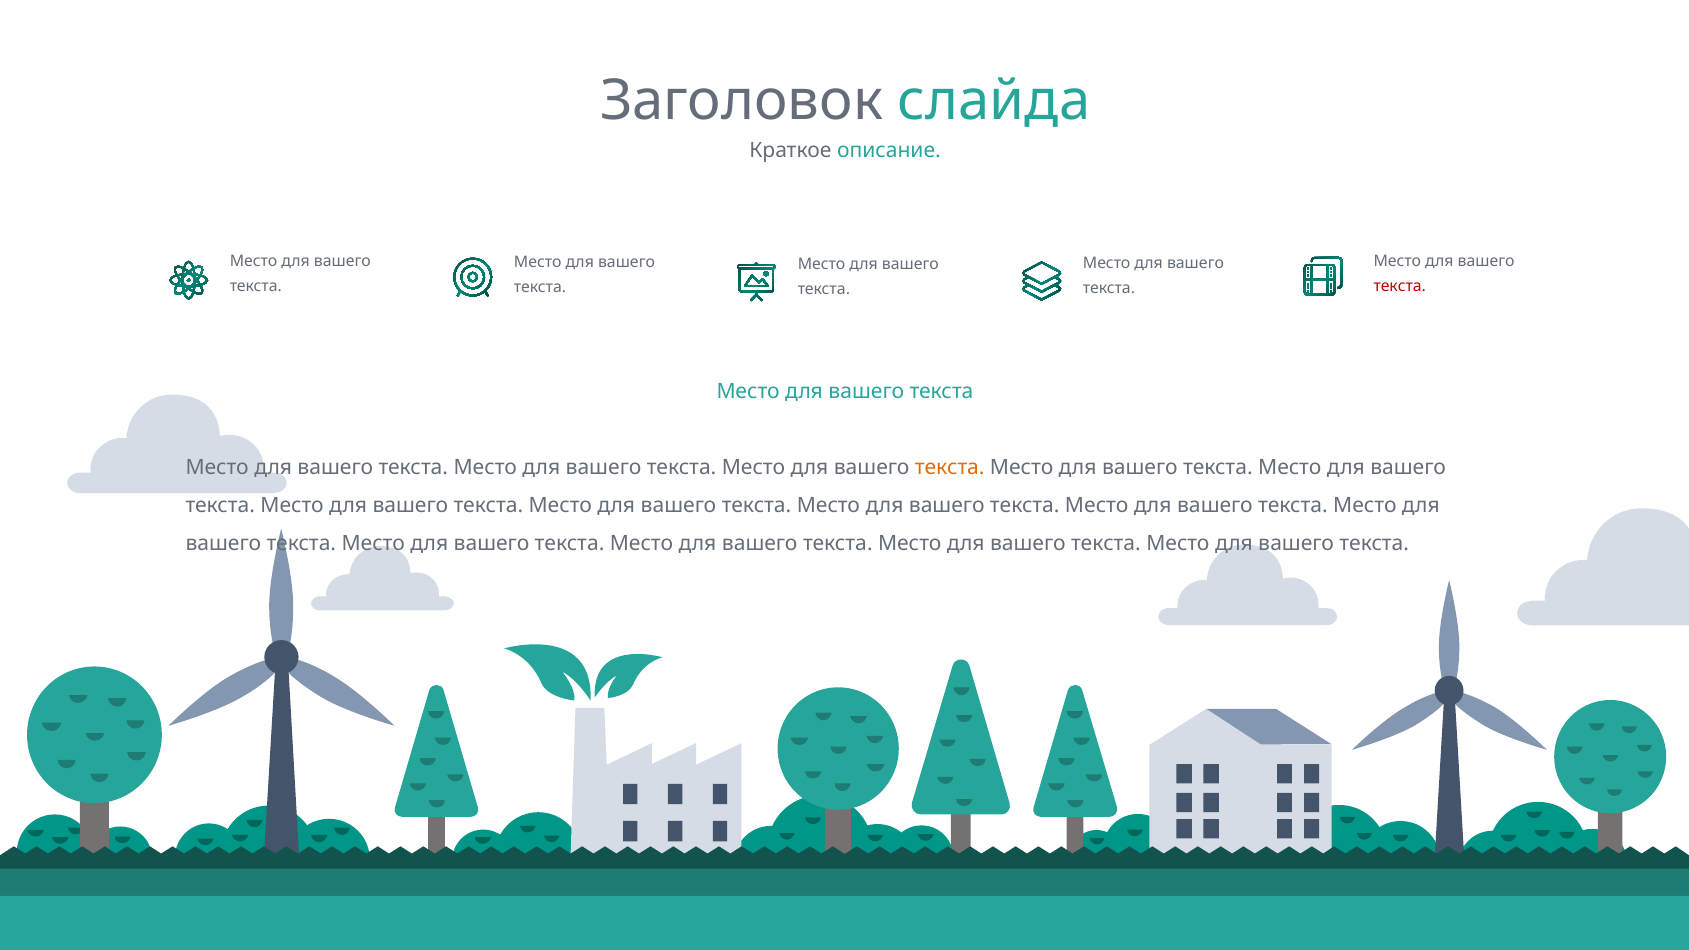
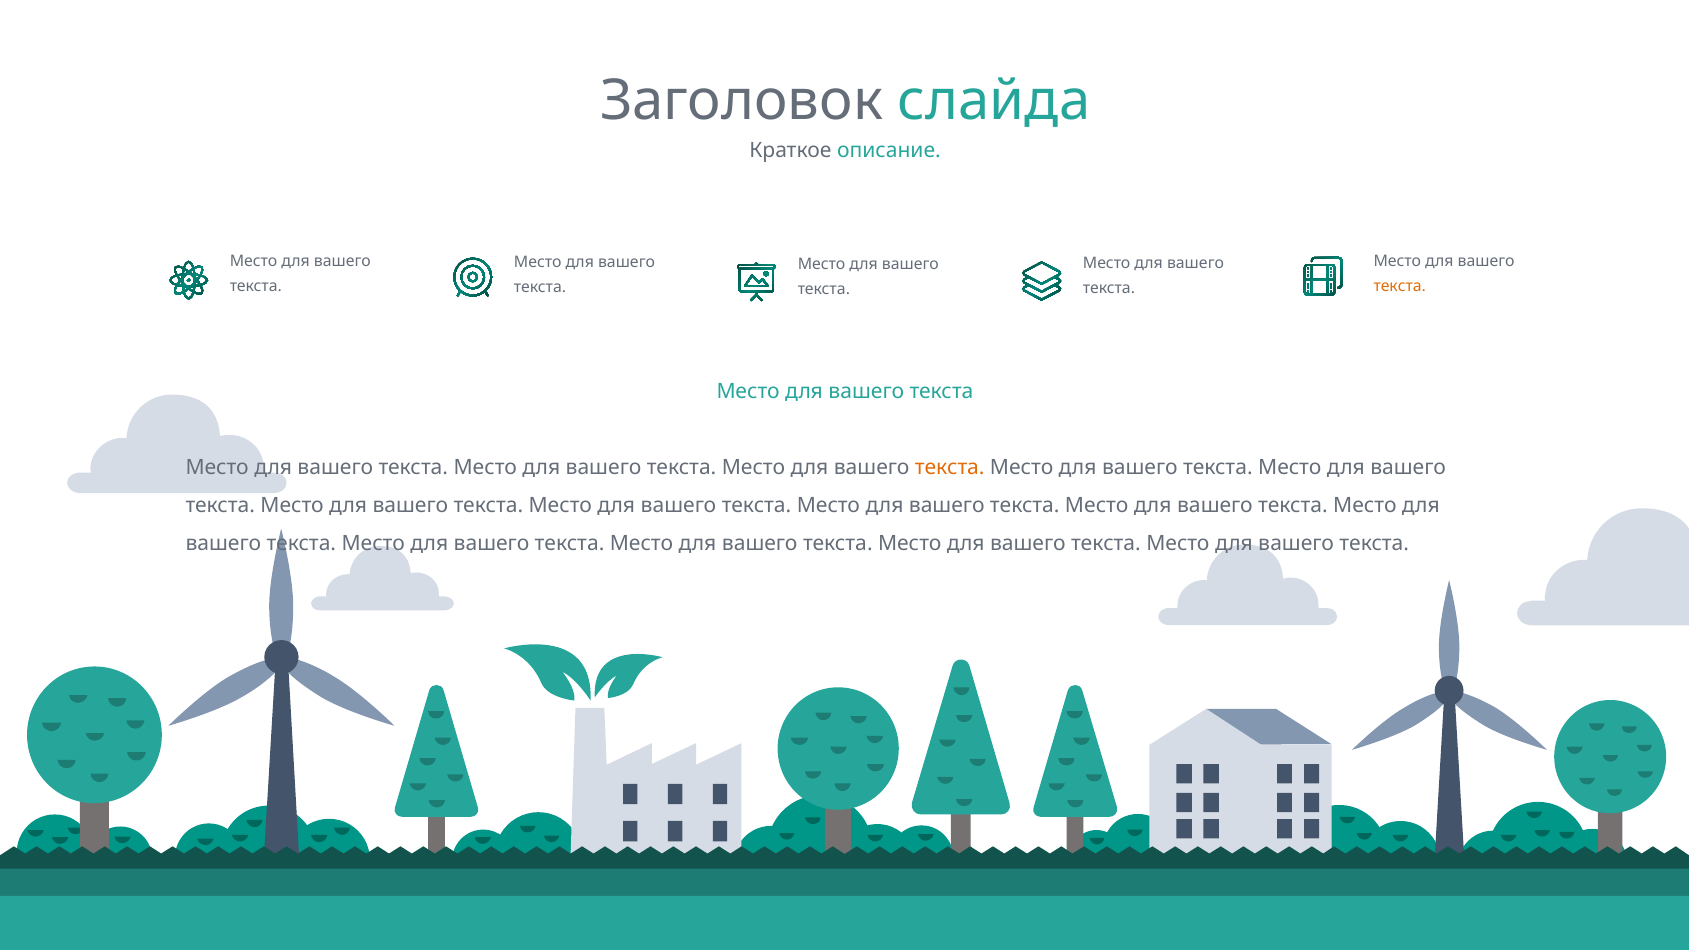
текста colour: red -> orange (1400, 286)
